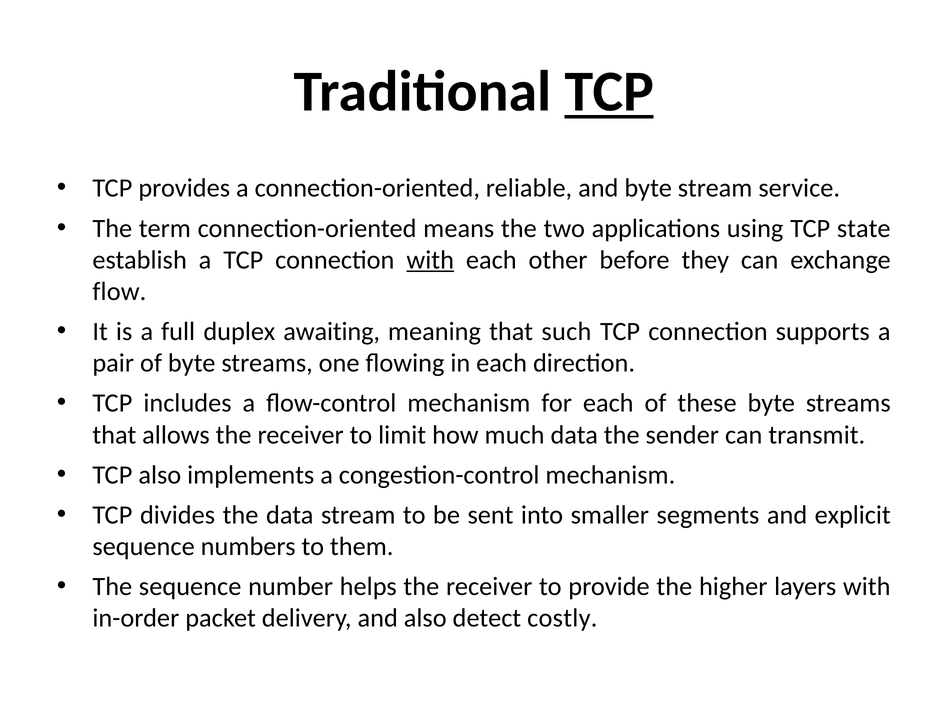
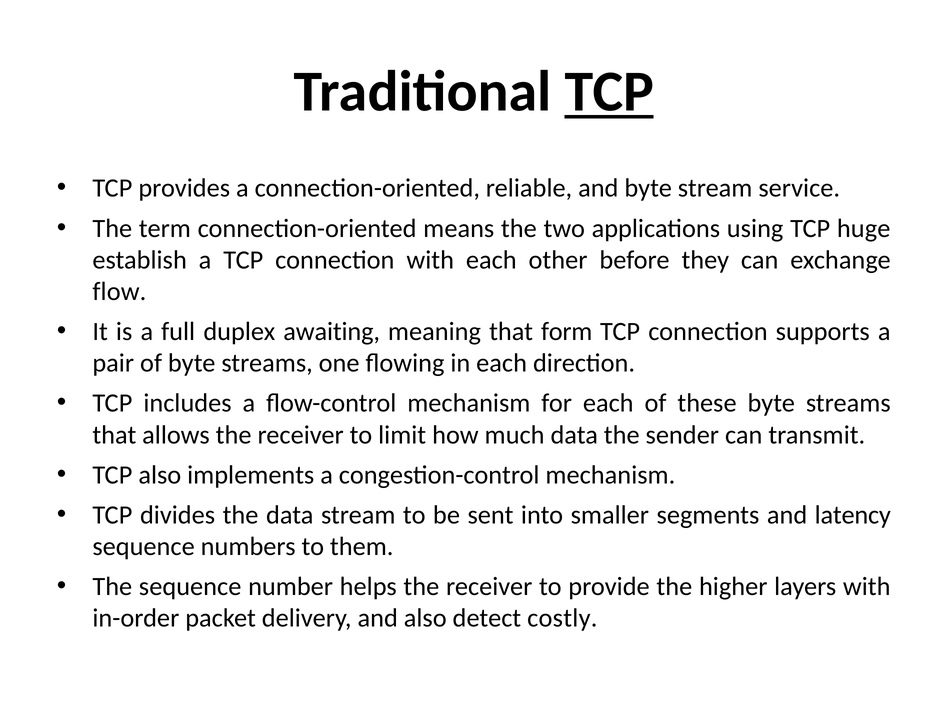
state: state -> huge (864, 228)
with underline: present -> none (430, 260)
such: such -> form (567, 332)
explicit: explicit -> latency (853, 515)
